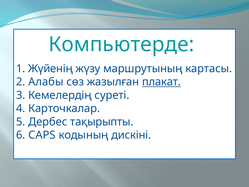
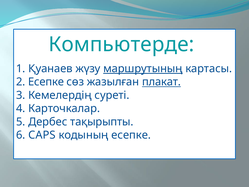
Жүйенің: Жүйенің -> Қуанаев (50, 69)
маршрутының underline: none -> present (143, 69)
2 Алабы: Алабы -> Есепке (46, 82)
кодының дискіні: дискіні -> есепке (131, 135)
